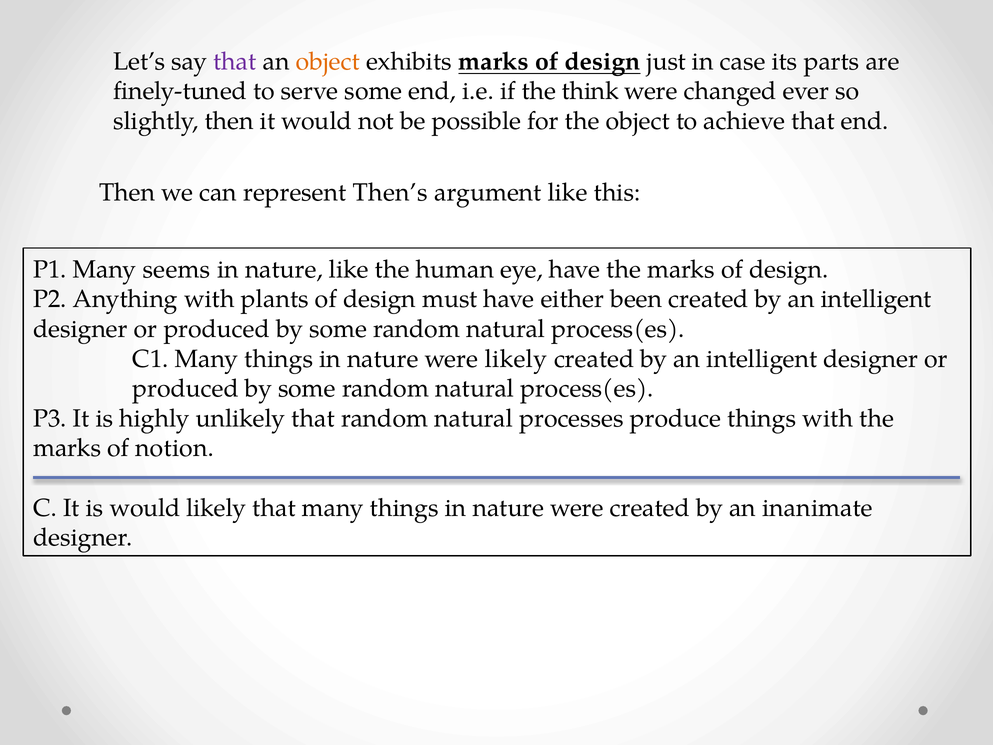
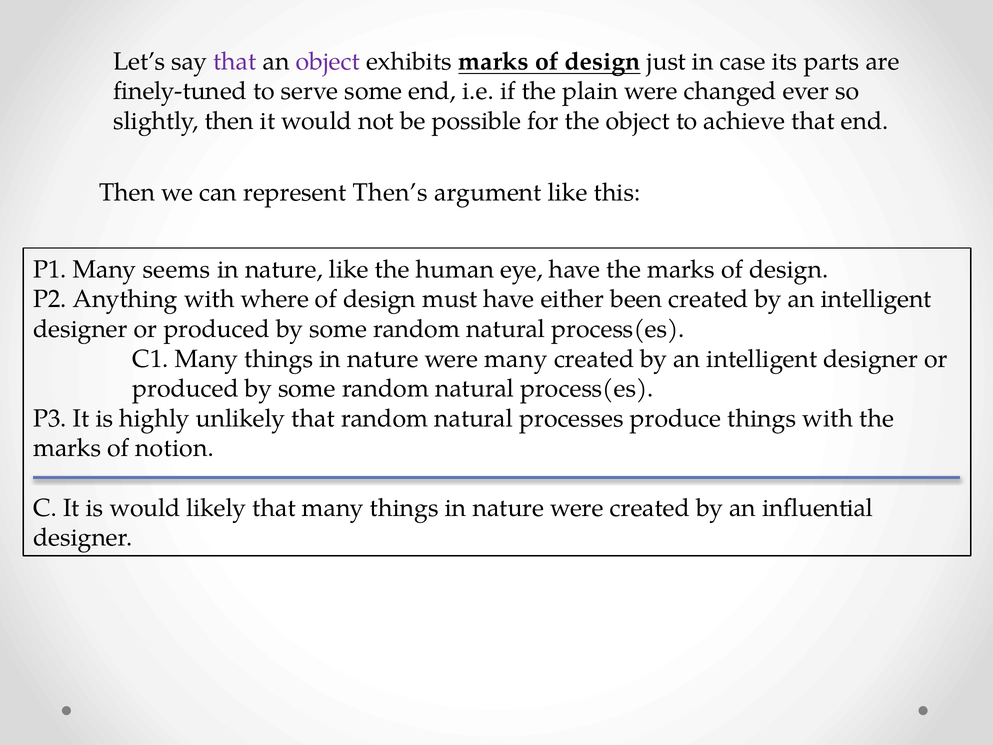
object colour: orange -> purple (328, 61)
think: think -> plain (590, 91)
plants: plants -> where (275, 299)
were likely: likely -> many (516, 359)
inanimate: inanimate -> influential (818, 508)
